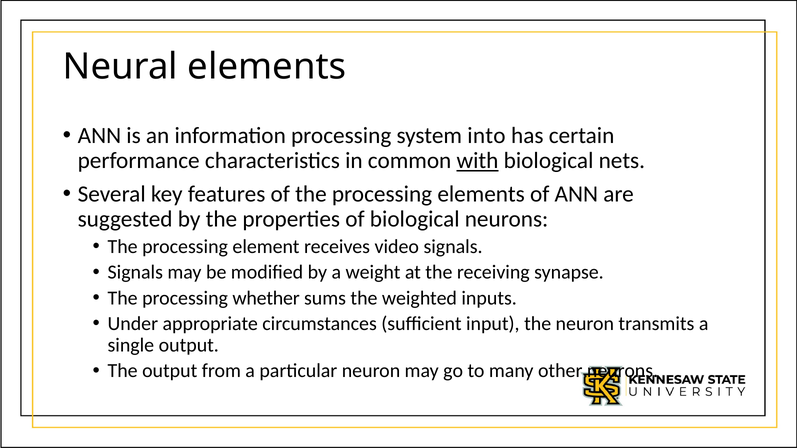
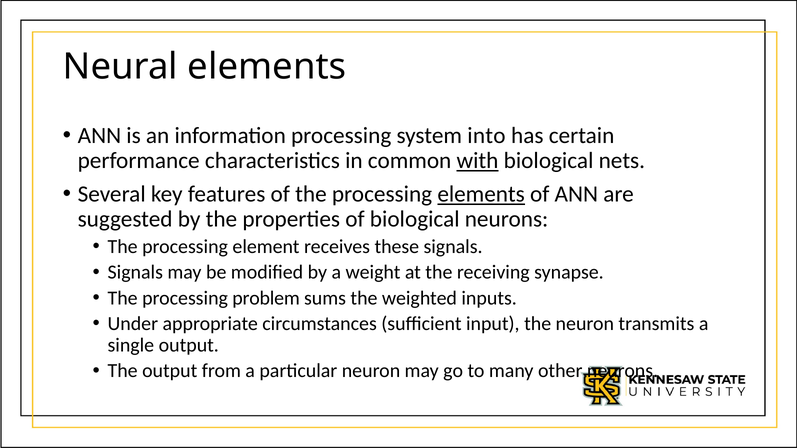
elements underline: none -> present (481, 194)
video: video -> these (397, 247)
whether: whether -> problem (266, 298)
